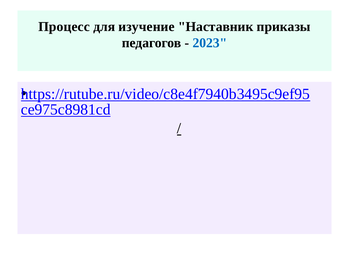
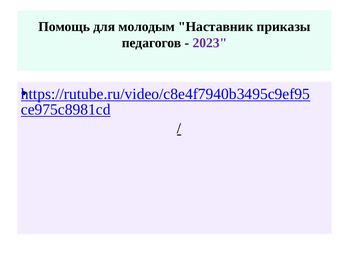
Процесс: Процесс -> Помощь (64, 27)
изучение: изучение -> молодым (147, 27)
2023 colour: blue -> purple (210, 43)
